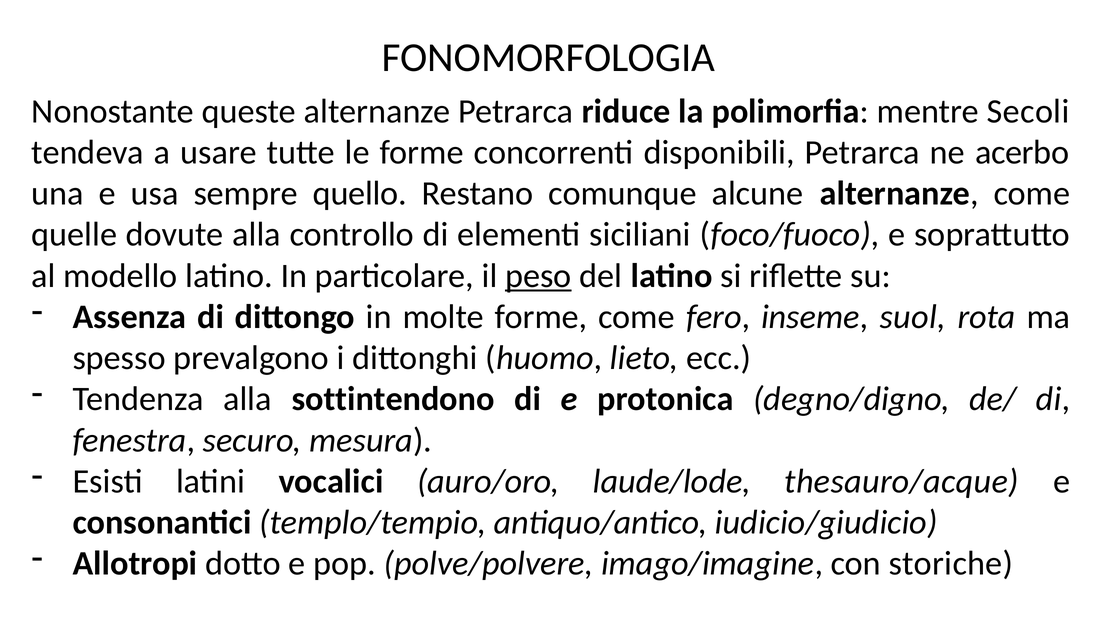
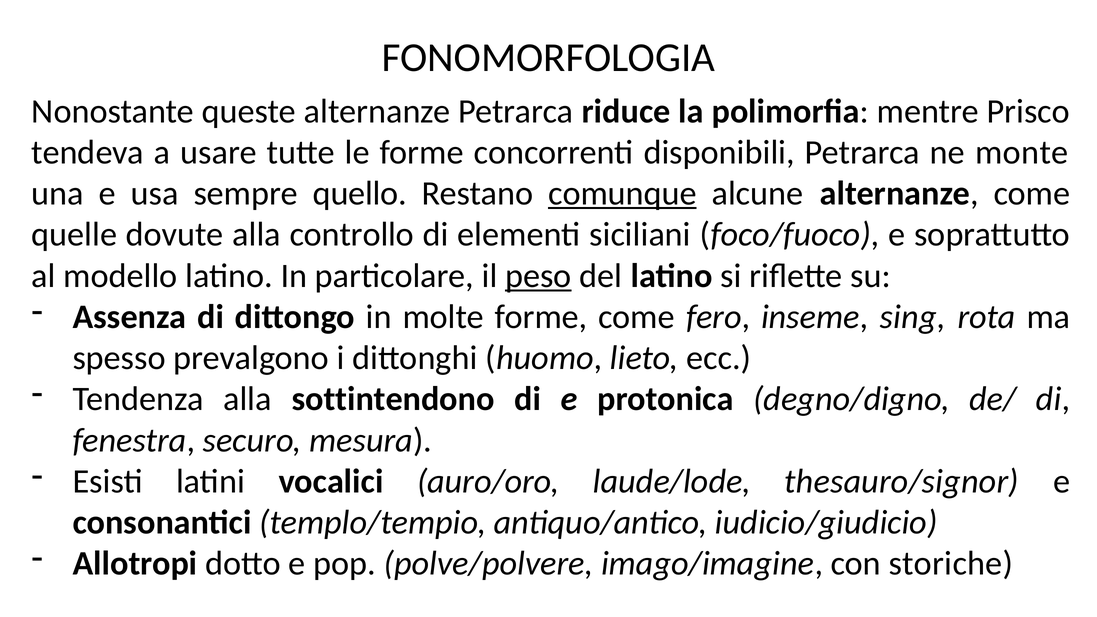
Secoli: Secoli -> Prisco (1028, 111)
acerbo: acerbo -> monte (1022, 152)
comunque underline: none -> present (622, 194)
suol: suol -> sing (913, 317)
thesauro/acque: thesauro/acque -> thesauro/signor (902, 481)
